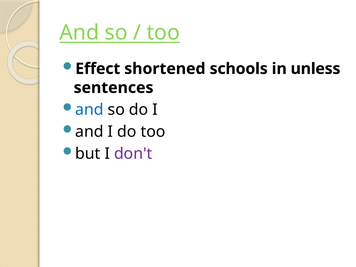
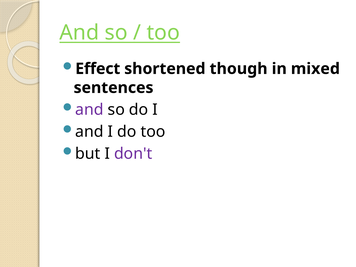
schools: schools -> though (239, 69)
unless: unless -> mixed (315, 69)
and colour: blue -> purple (89, 110)
